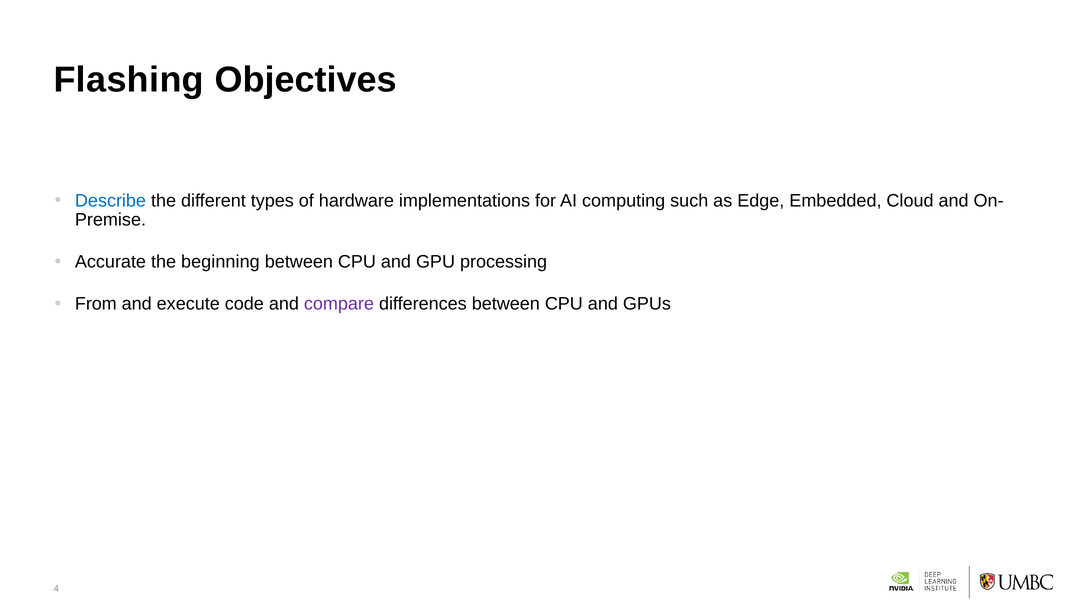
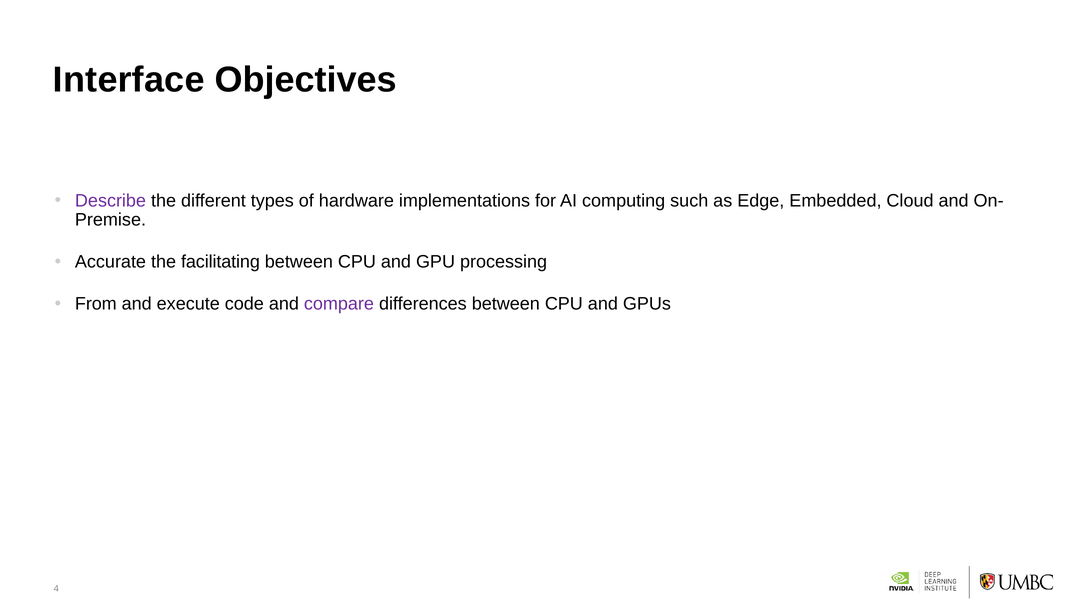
Flashing: Flashing -> Interface (129, 80)
Describe colour: blue -> purple (111, 201)
beginning: beginning -> facilitating (221, 262)
